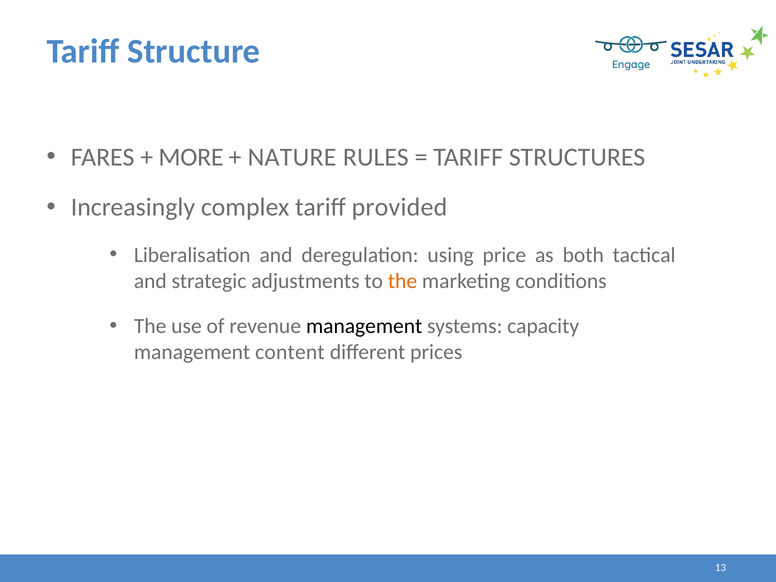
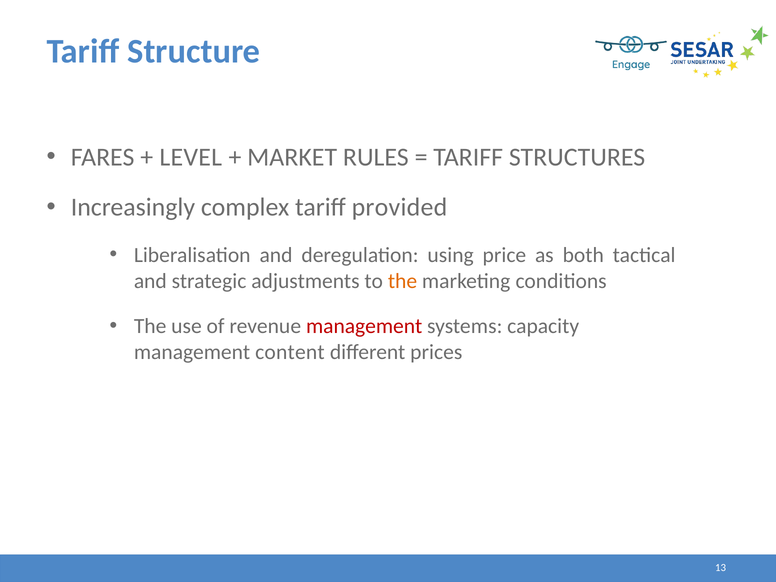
MORE: MORE -> LEVEL (191, 157)
NATURE: NATURE -> MARKET (292, 157)
management colour: black -> red (364, 326)
